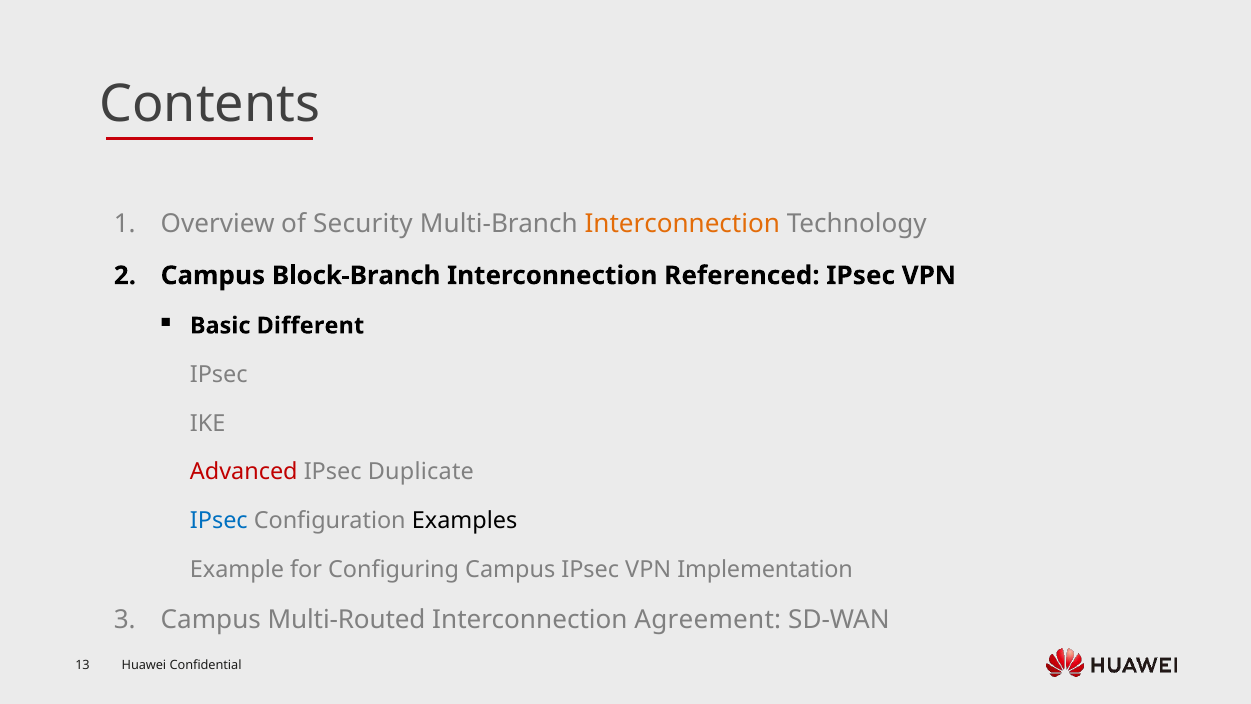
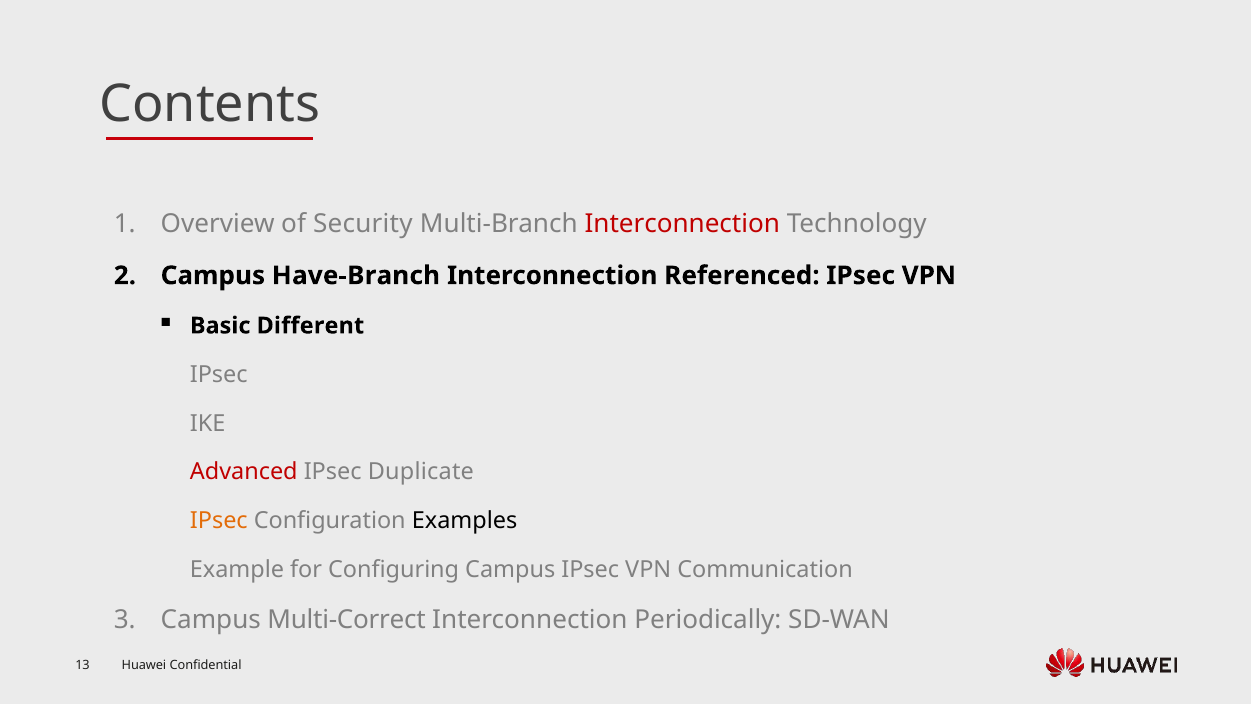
Interconnection colour: orange -> red (682, 224)
Block-Branch: Block-Branch -> Have-Branch (356, 275)
IPsec colour: blue -> orange (219, 521)
Implementation: Implementation -> Communication (765, 569)
Multi-Routed: Multi-Routed -> Multi-Correct (347, 620)
Agreement: Agreement -> Periodically (708, 620)
